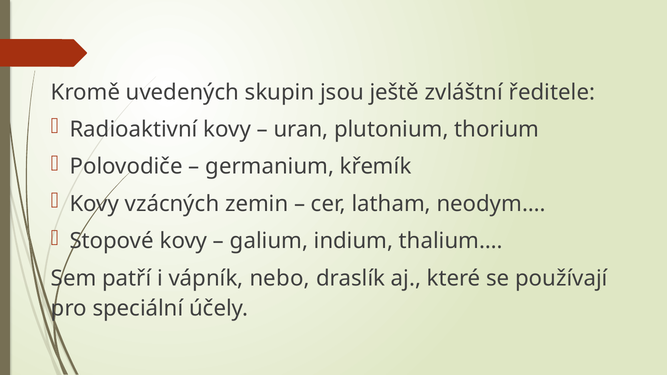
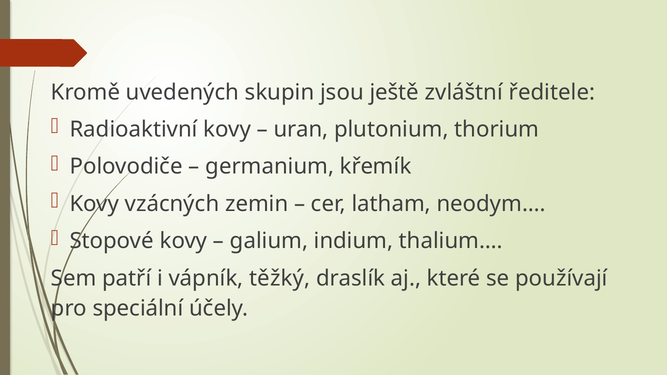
nebo: nebo -> těžký (280, 278)
